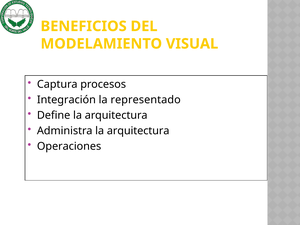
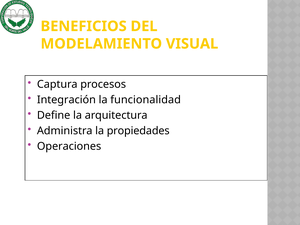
representado: representado -> funcionalidad (146, 100)
Administra la arquitectura: arquitectura -> propiedades (138, 131)
